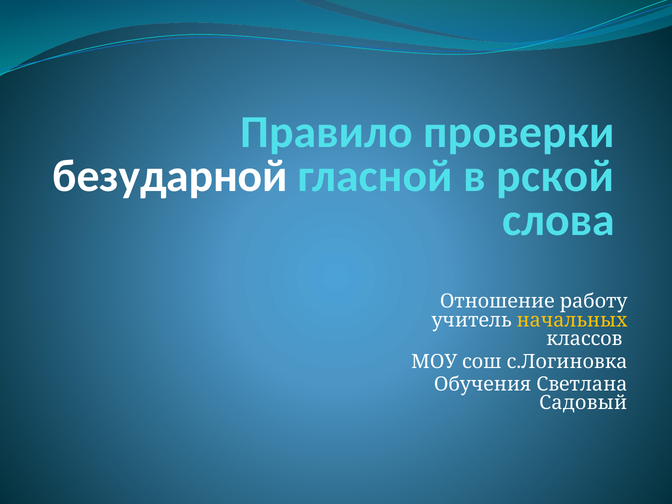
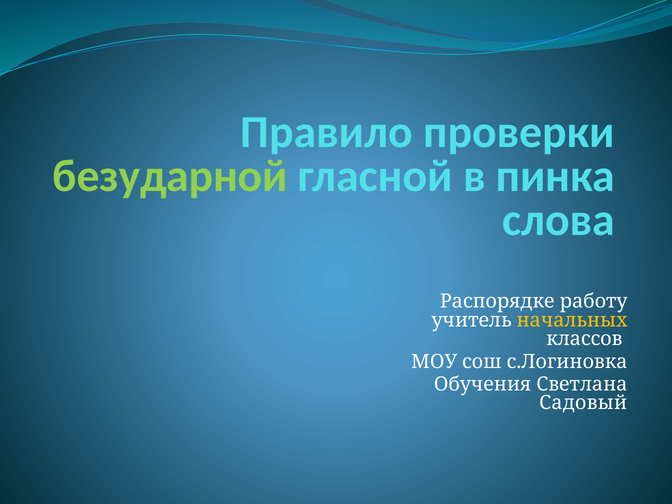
безударной colour: white -> light green (170, 176)
рской: рской -> пинка (555, 176)
Отношение: Отношение -> Распорядке (497, 301)
